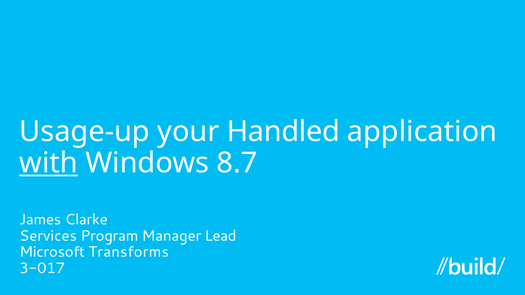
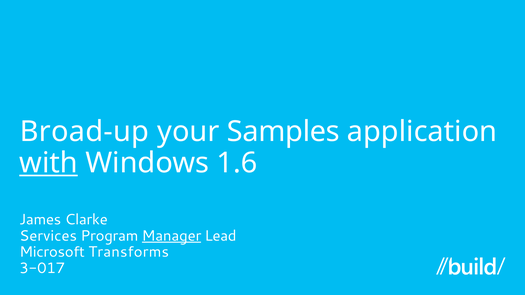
Usage-up: Usage-up -> Broad-up (84, 132)
Handled: Handled -> Samples (283, 132)
8.7: 8.7 -> 1.6 (237, 163)
Manager underline: none -> present (172, 236)
